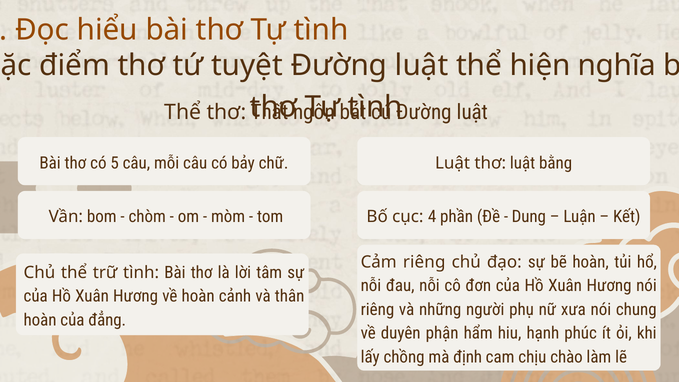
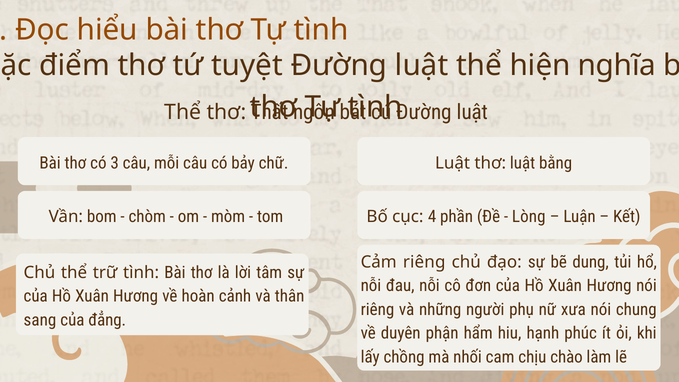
5: 5 -> 3 (115, 163)
Dung: Dung -> Lòng (529, 217)
bẽ hoàn: hoàn -> dung (591, 262)
hoàn: hoàn -> sang (40, 320)
định: định -> nhối (468, 357)
